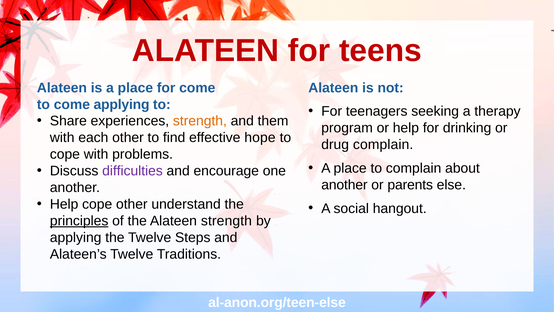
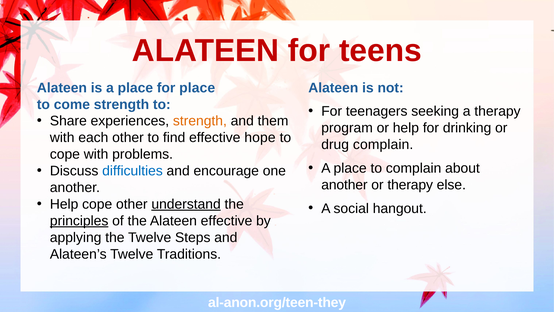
for come: come -> place (197, 88)
come applying: applying -> strength (121, 104)
difficulties colour: purple -> blue (132, 171)
or parents: parents -> therapy (410, 185)
understand underline: none -> present (186, 204)
Alateen strength: strength -> effective (227, 221)
al-anon.org/teen-else: al-anon.org/teen-else -> al-anon.org/teen-they (277, 302)
